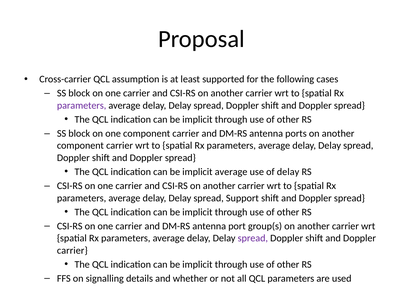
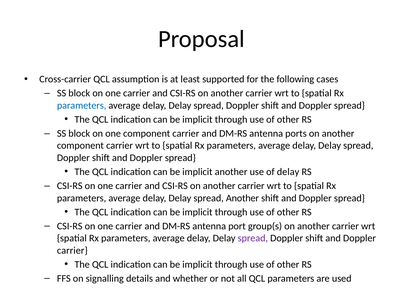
parameters colour: purple -> blue (82, 105)
implicit average: average -> another (231, 172)
spread Support: Support -> Another (242, 198)
